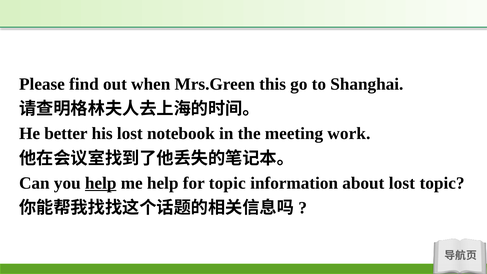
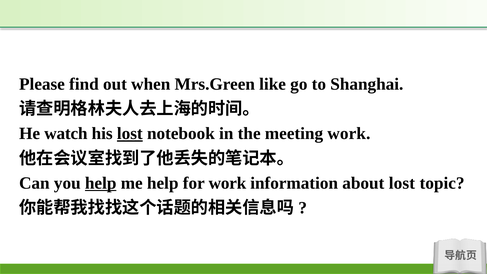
this: this -> like (273, 84)
better: better -> watch (66, 134)
lost underline: none -> present (130, 134)
for topic: topic -> work (227, 183)
